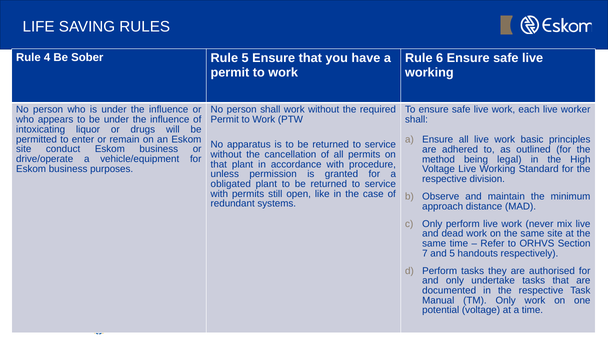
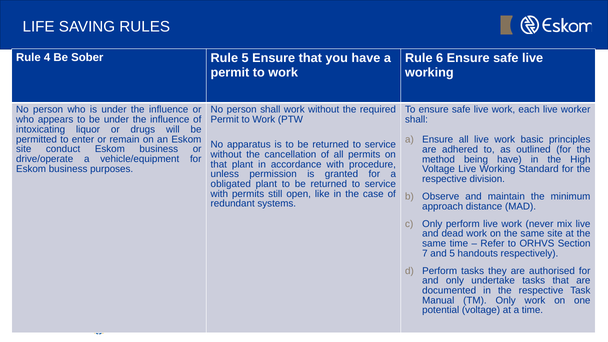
being legal: legal -> have (509, 159)
